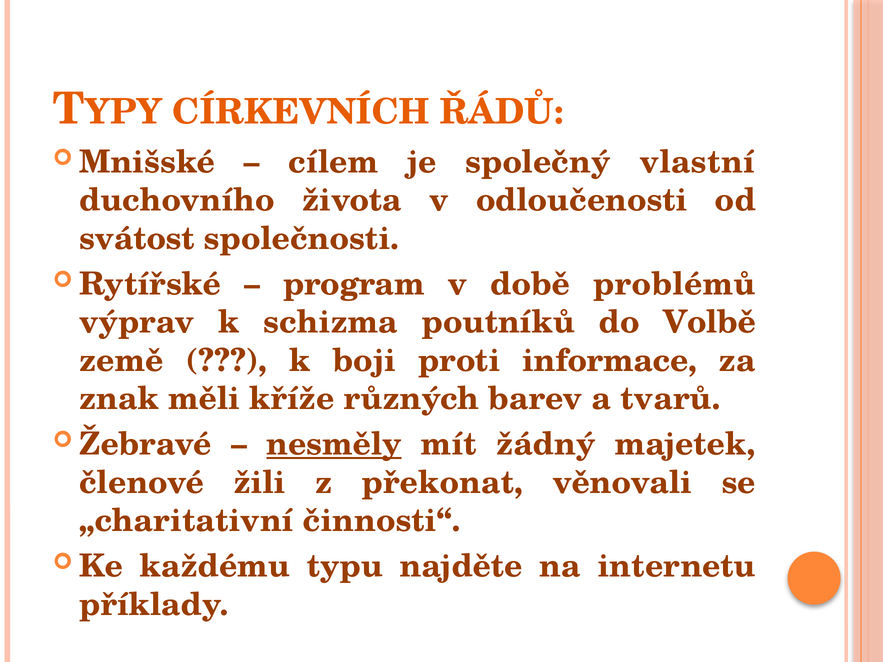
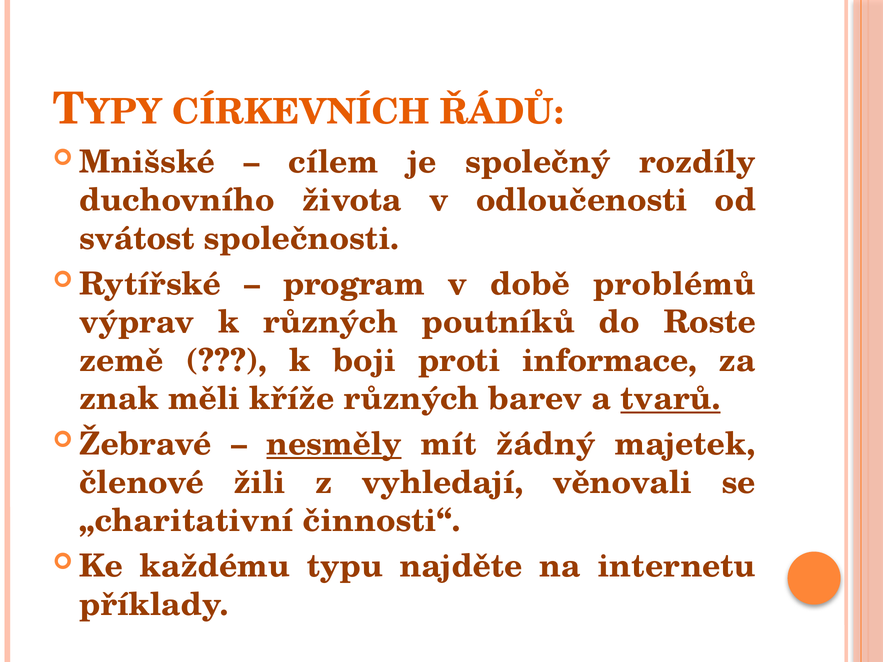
vlastní: vlastní -> rozdíly (698, 162)
k schizma: schizma -> různých (331, 322)
Volbě: Volbě -> Roste (710, 322)
tvarů underline: none -> present (670, 399)
překonat: překonat -> vyhledají (443, 483)
